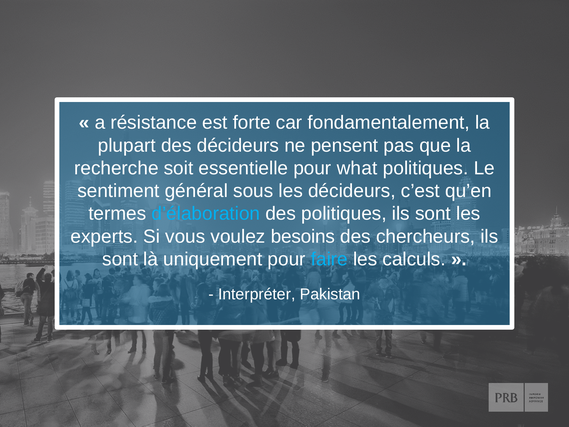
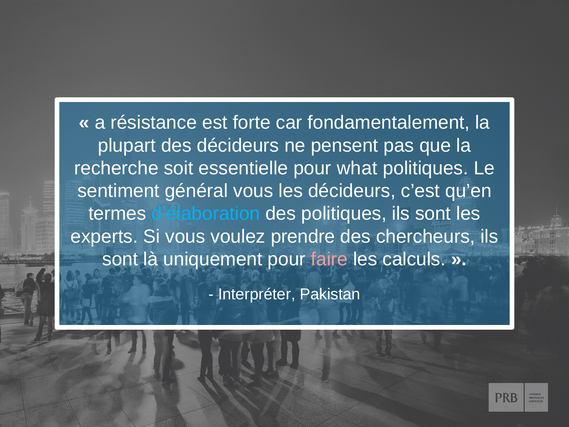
général sous: sous -> vous (253, 191)
besoins: besoins -> prendre (303, 236)
faire colour: light blue -> pink (329, 259)
